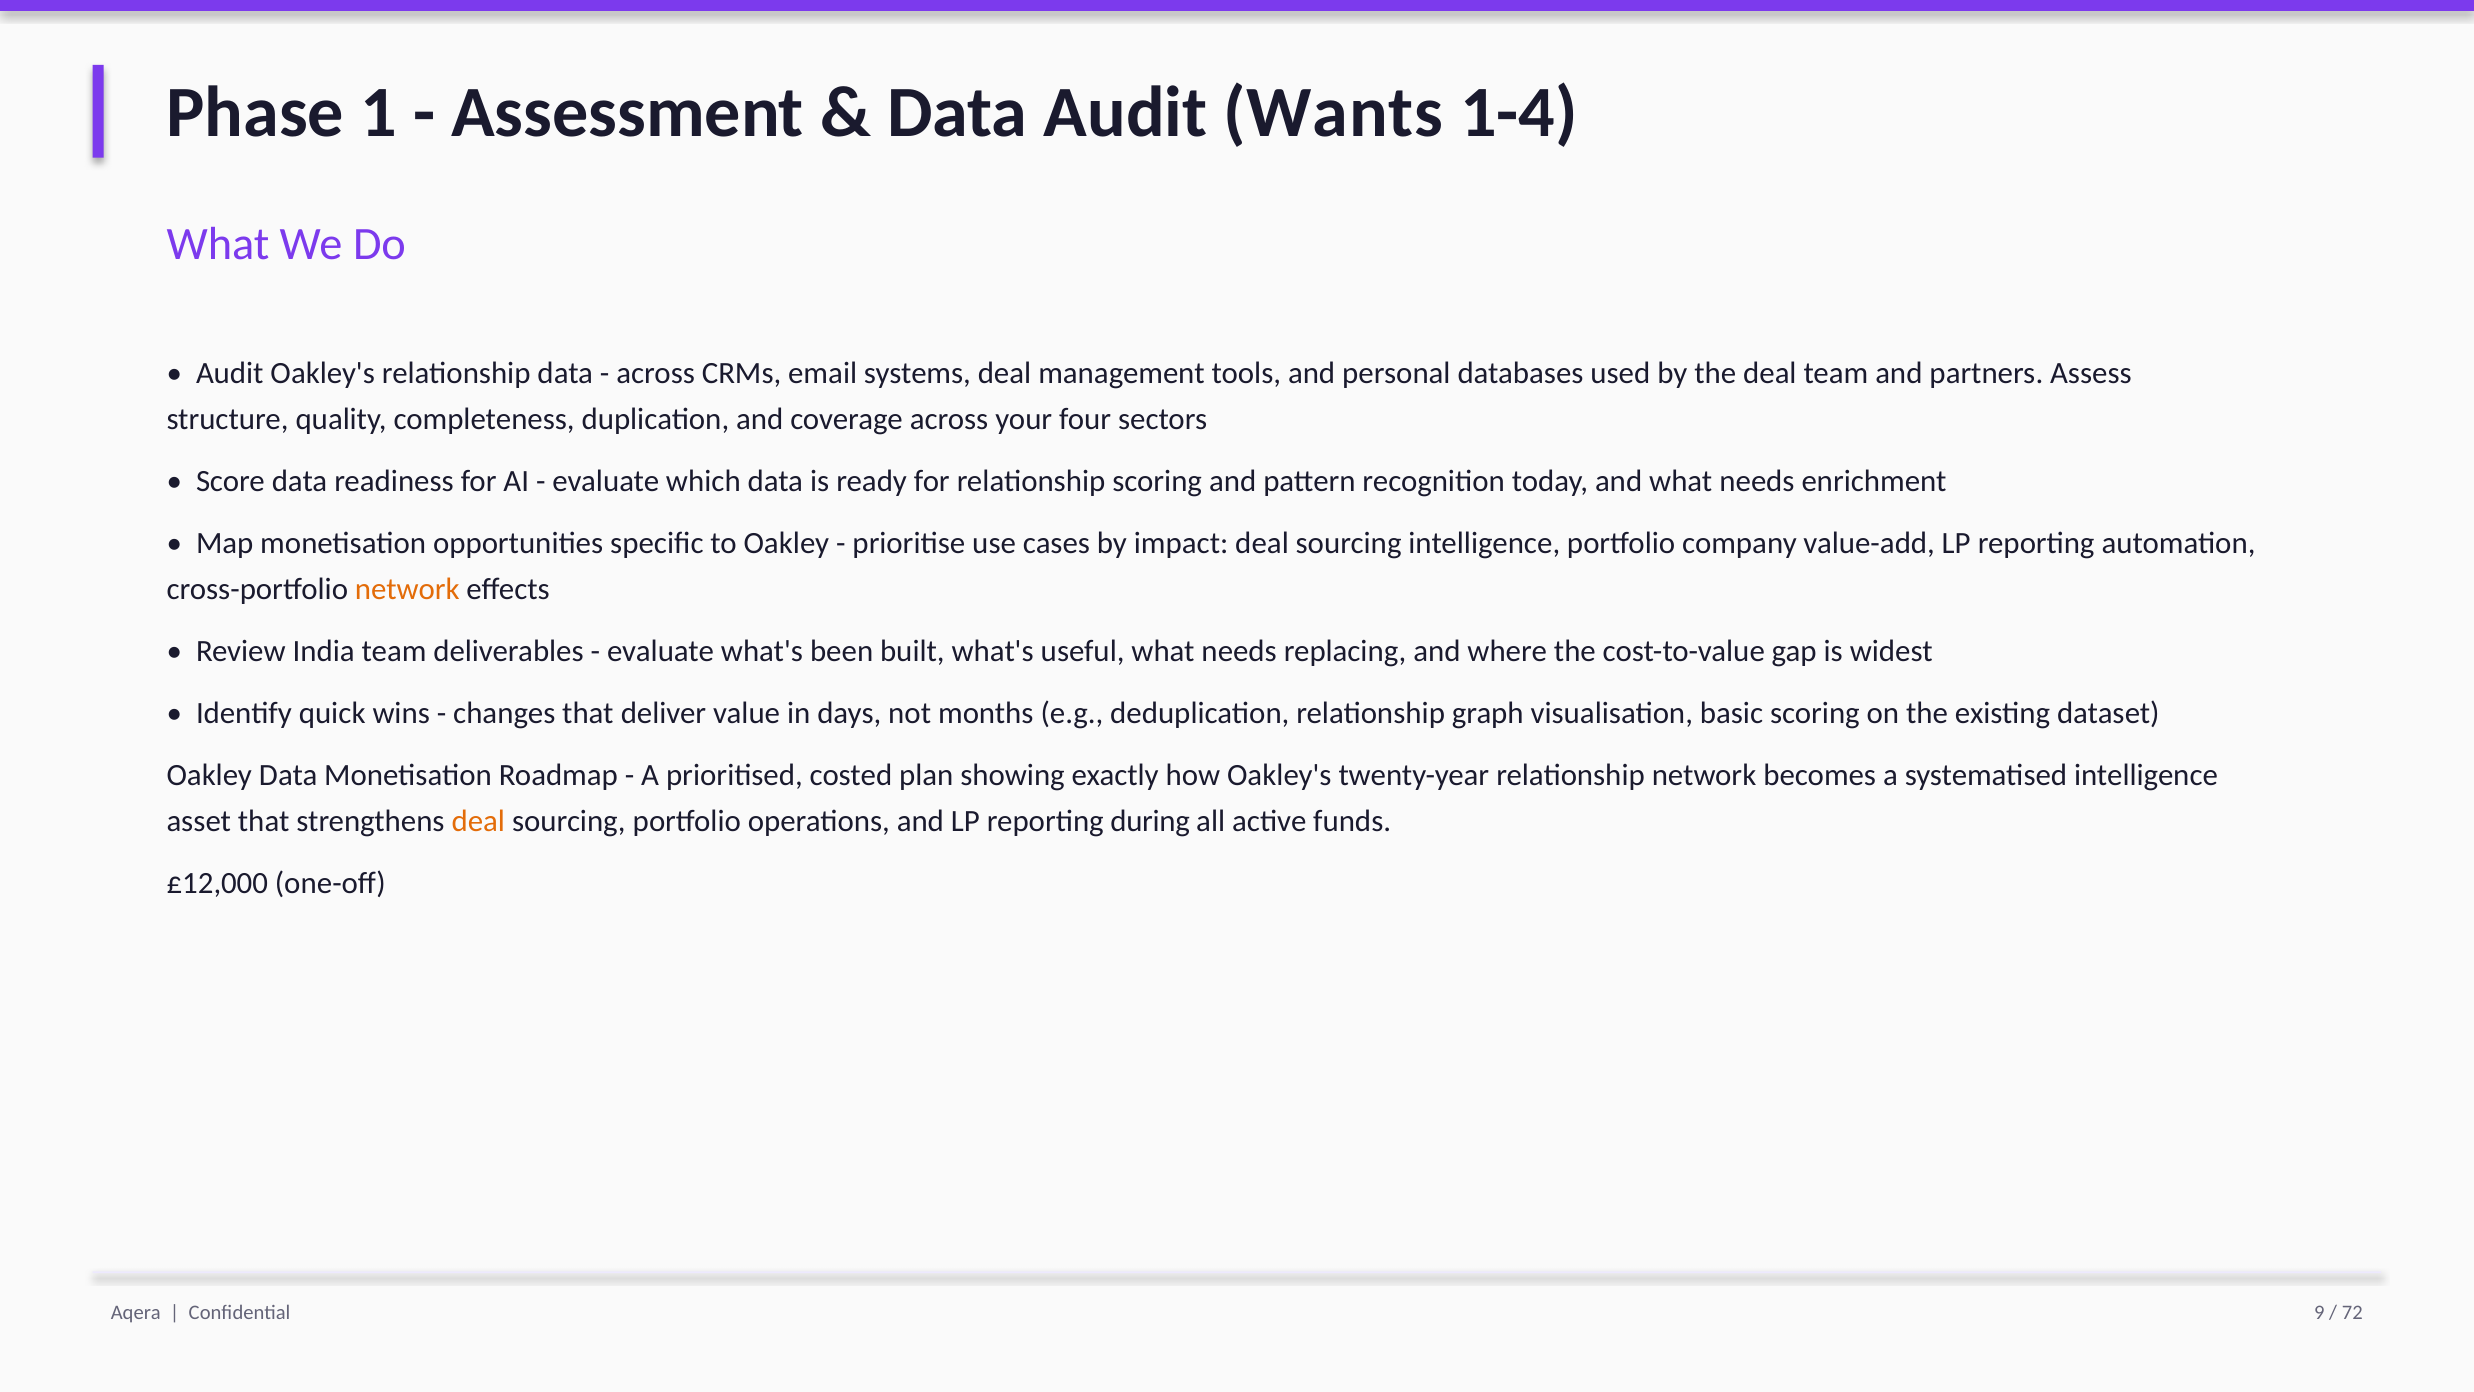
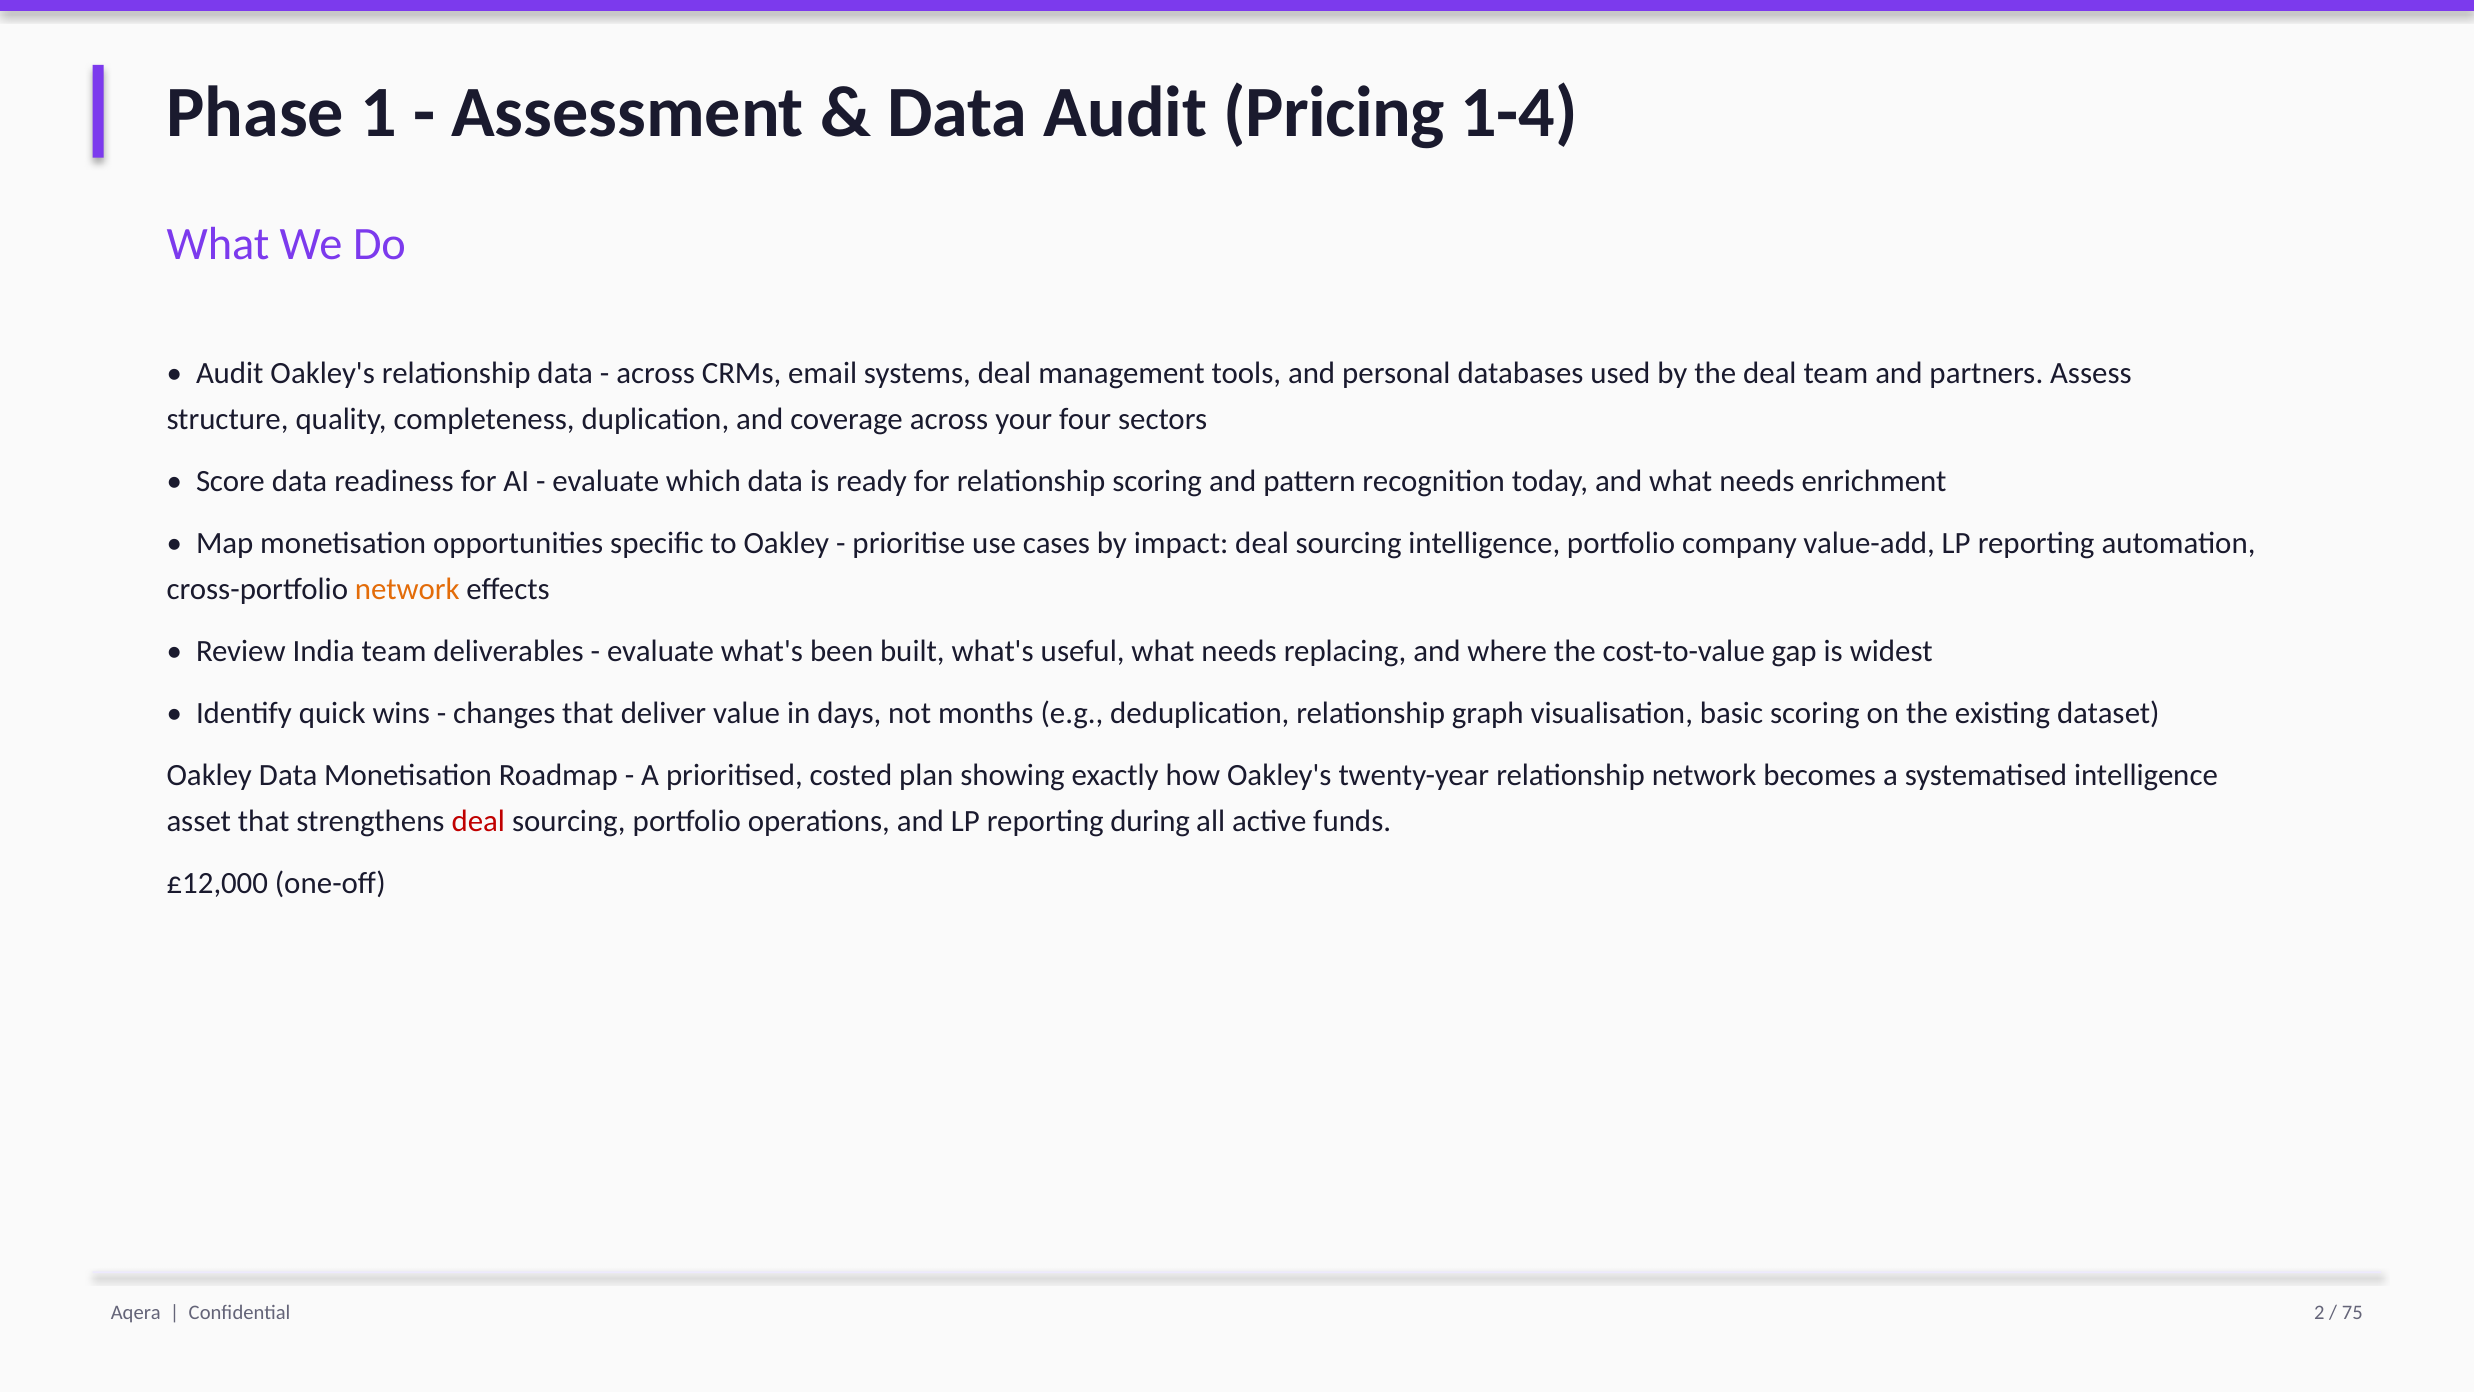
Wants: Wants -> Pricing (1334, 113)
deal colour: orange -> red (478, 822)
9: 9 -> 2 (2319, 1312)
72: 72 -> 75 (2352, 1312)
